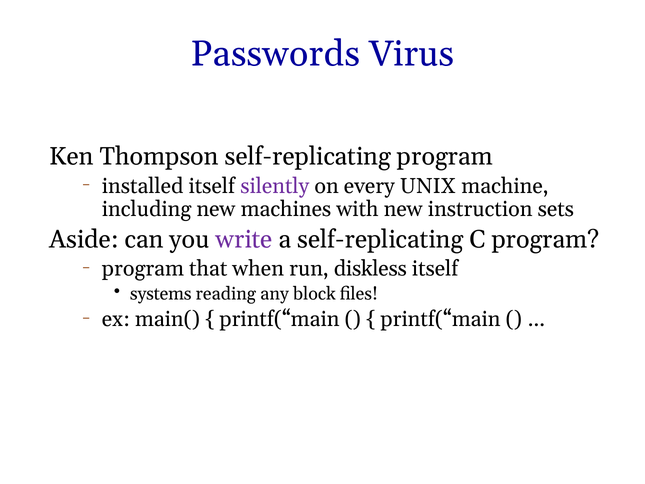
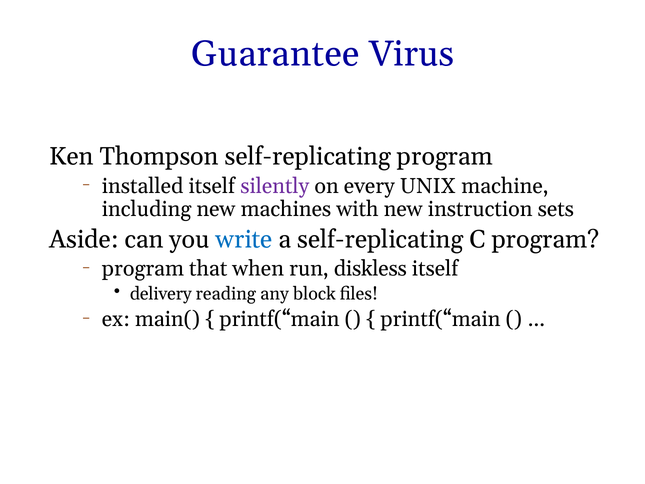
Passwords: Passwords -> Guarantee (275, 54)
write colour: purple -> blue (244, 239)
systems: systems -> delivery (161, 294)
